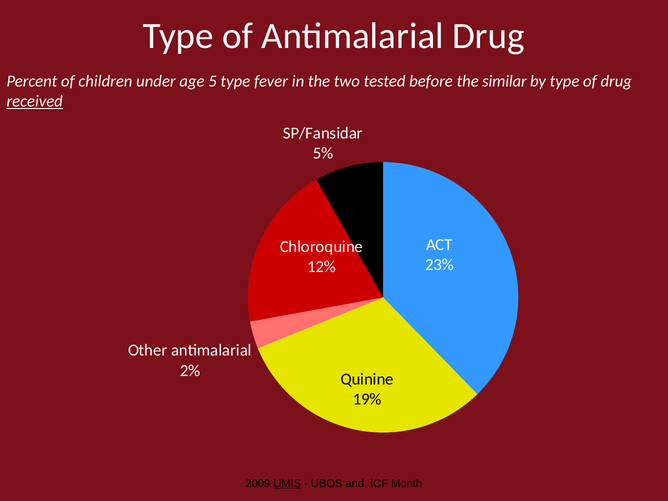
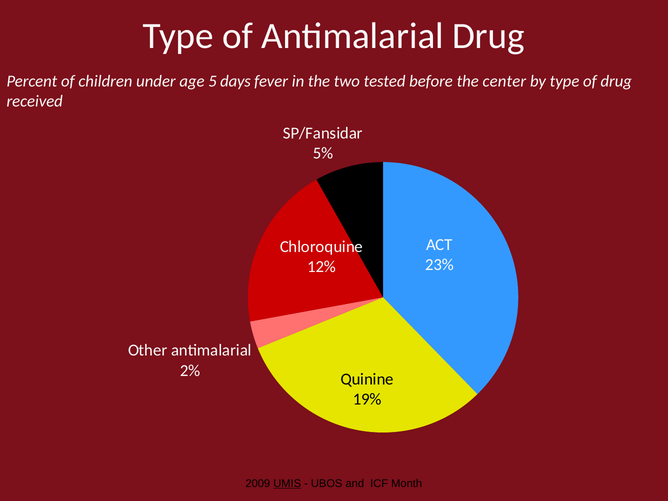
5 type: type -> days (236, 81)
similar: similar -> center (504, 81)
received underline: present -> none (35, 101)
